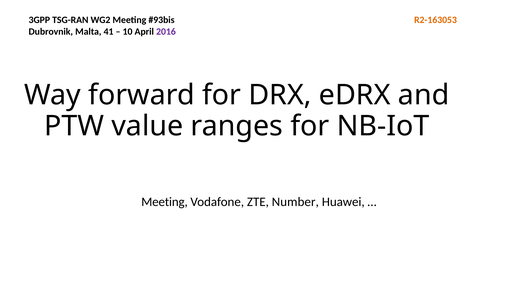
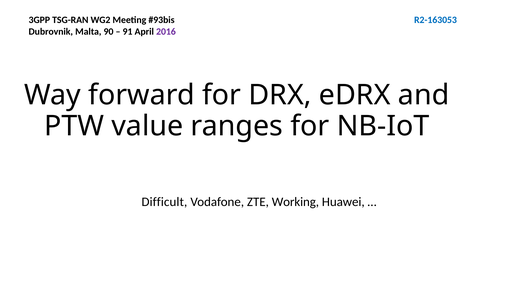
R2-163053 colour: orange -> blue (435, 20)
41: 41 -> 90 (109, 32)
10: 10 -> 91 (128, 32)
Meeting: Meeting -> Difficult (164, 202)
Number: Number -> Working (295, 202)
